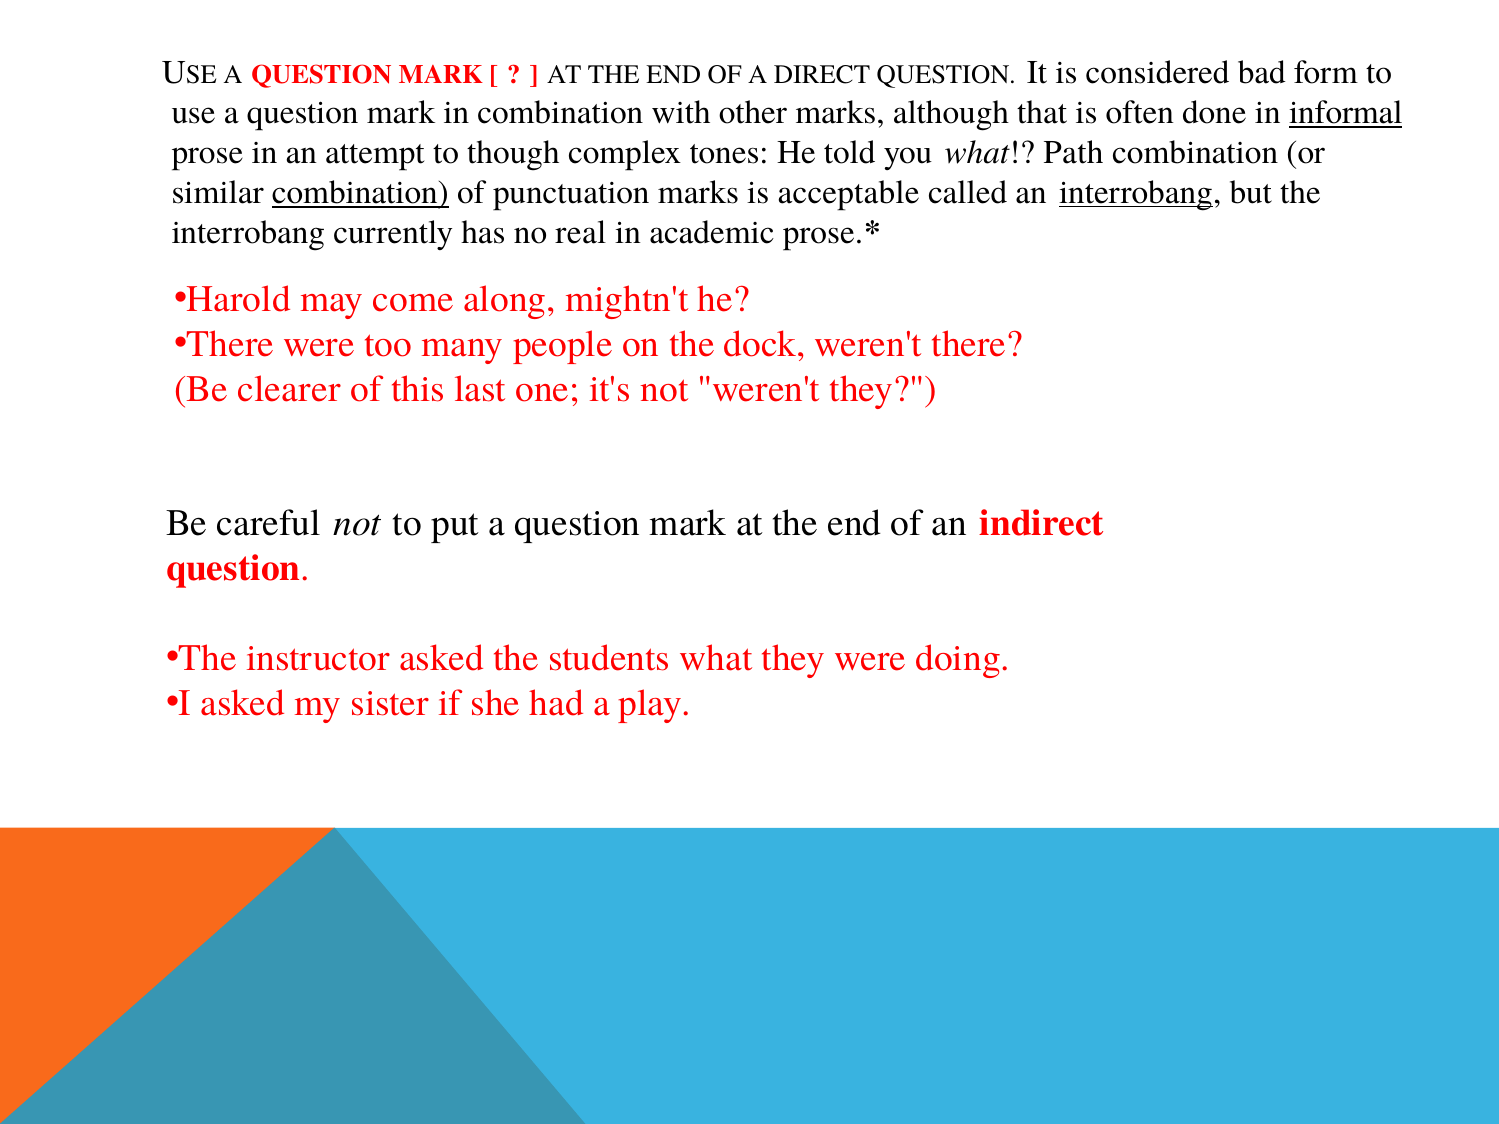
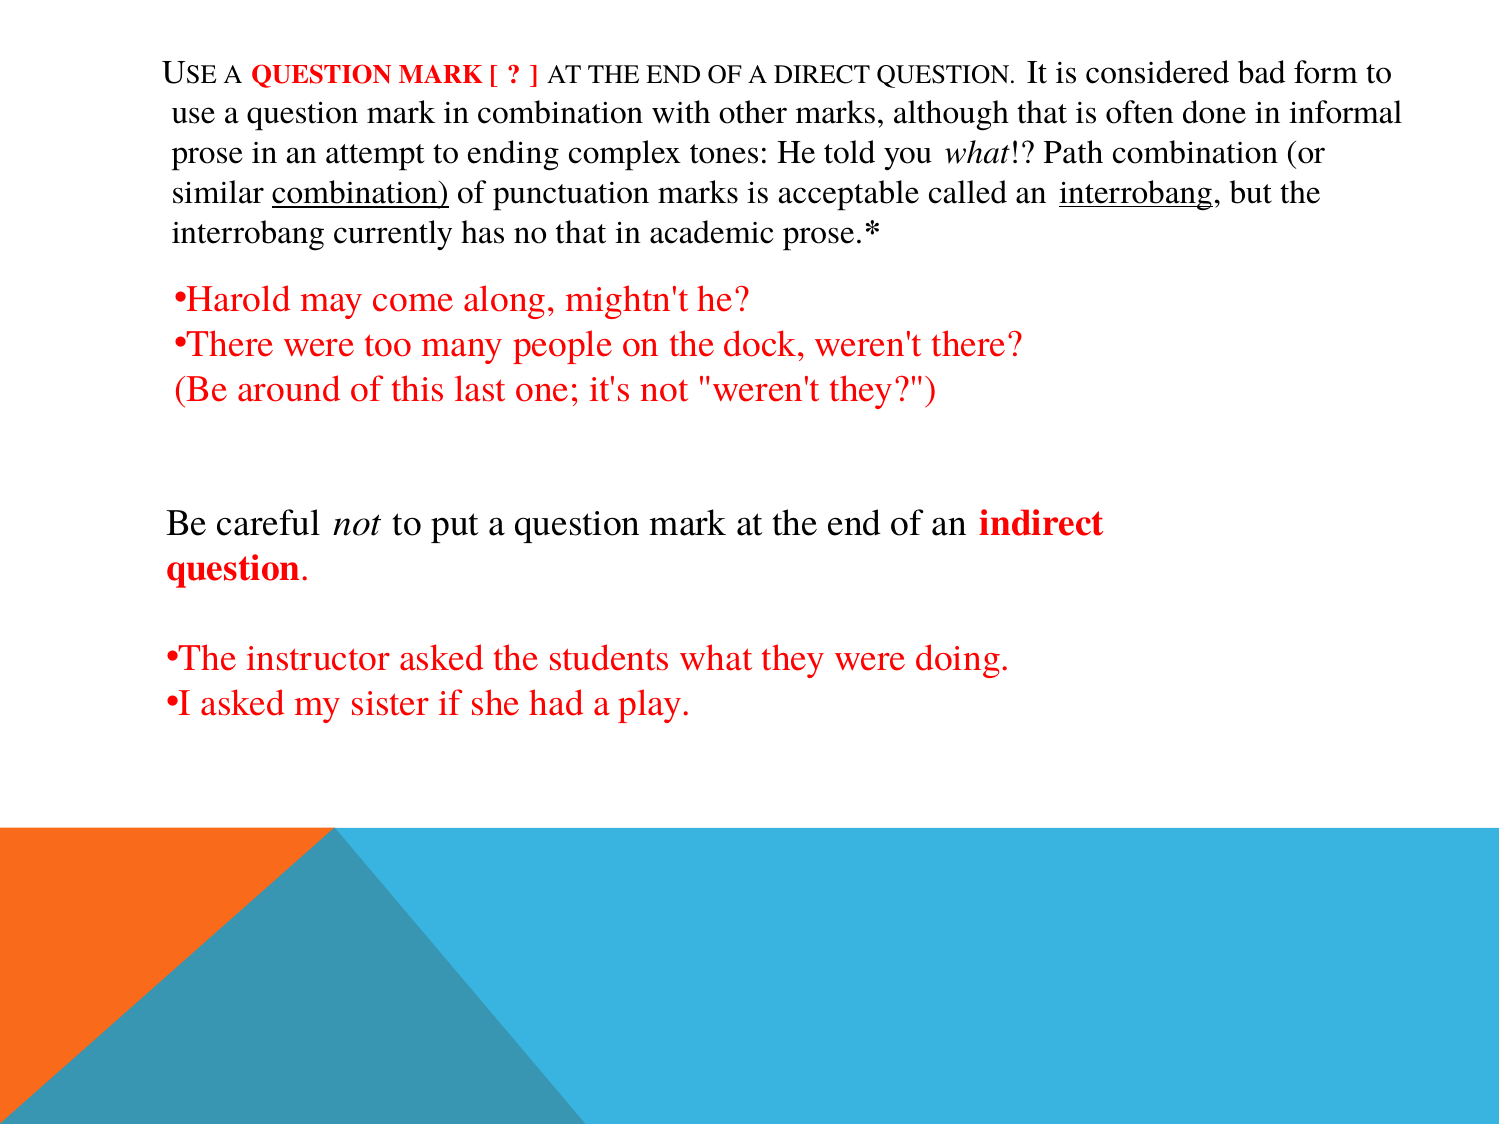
informal underline: present -> none (1346, 112)
though: though -> ending (513, 152)
no real: real -> that (581, 232)
clearer: clearer -> around (289, 389)
